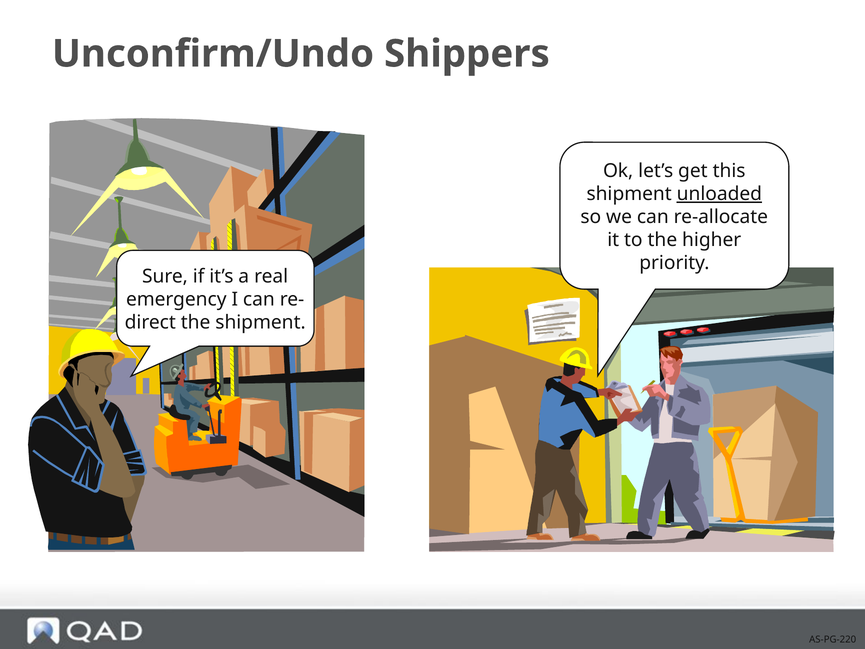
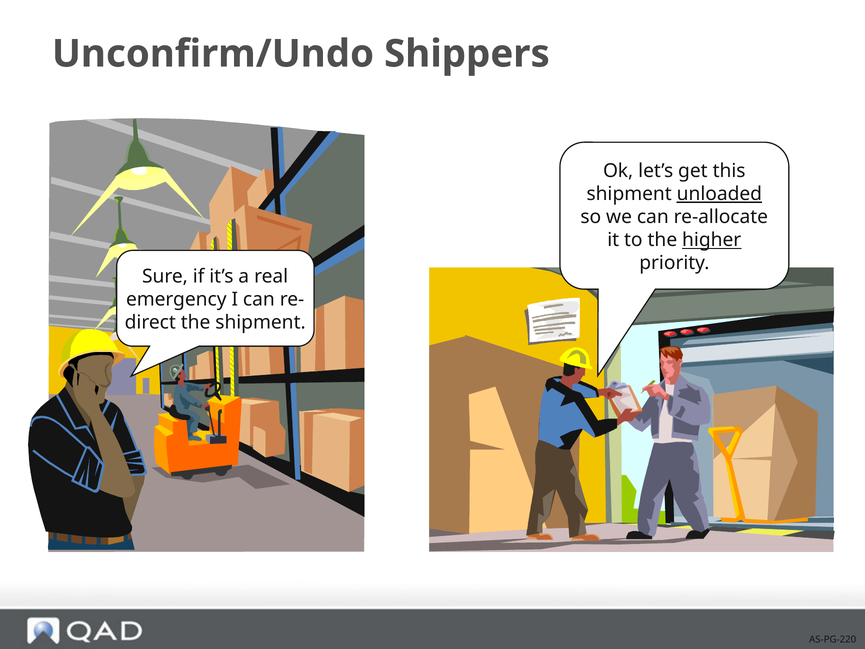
higher underline: none -> present (712, 240)
